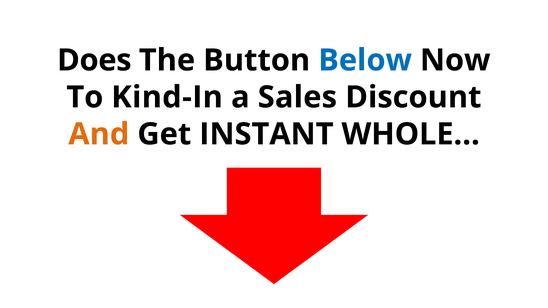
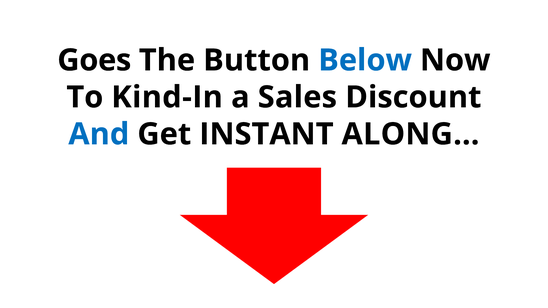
Does: Does -> Goes (94, 60)
And colour: orange -> blue (99, 134)
WHOLE…: WHOLE… -> ALONG… (411, 134)
